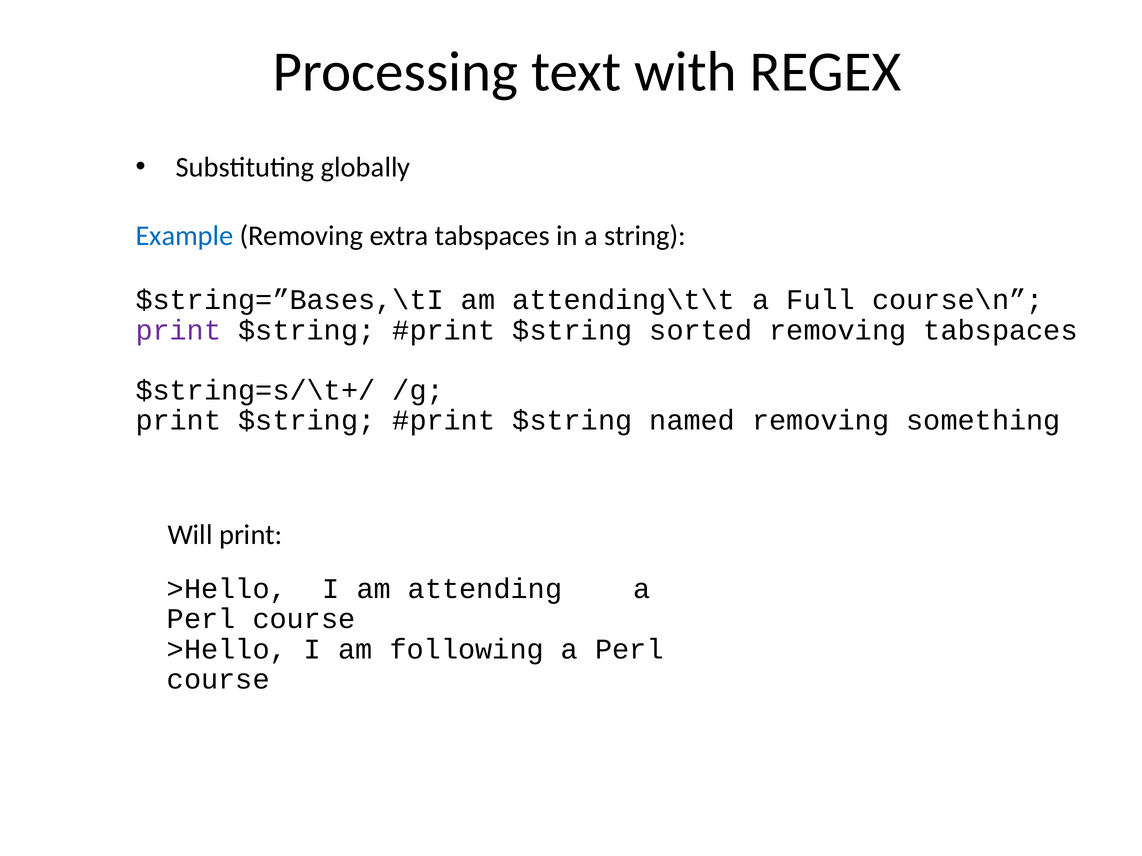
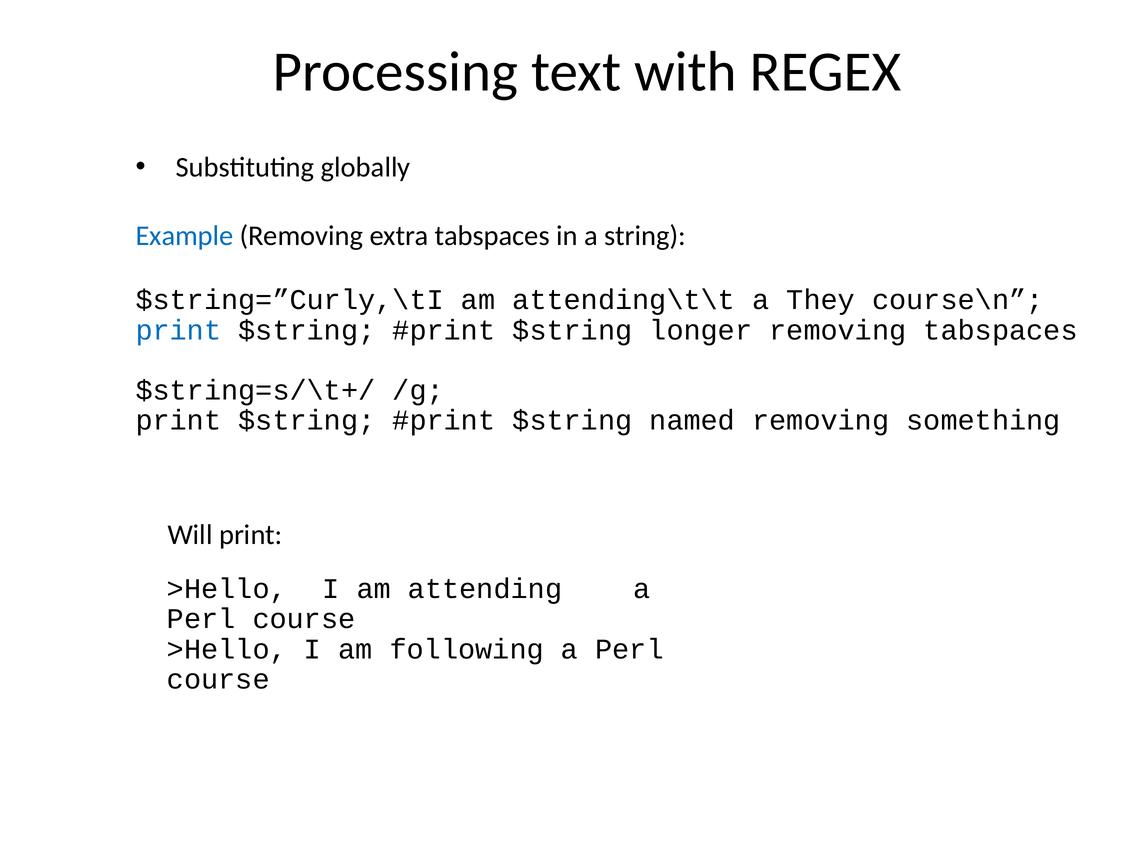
$string=”Bases,\tI: $string=”Bases,\tI -> $string=”Curly,\tI (290, 300)
Full: Full -> They (821, 300)
print colour: purple -> blue (178, 330)
sorted: sorted -> longer (701, 330)
